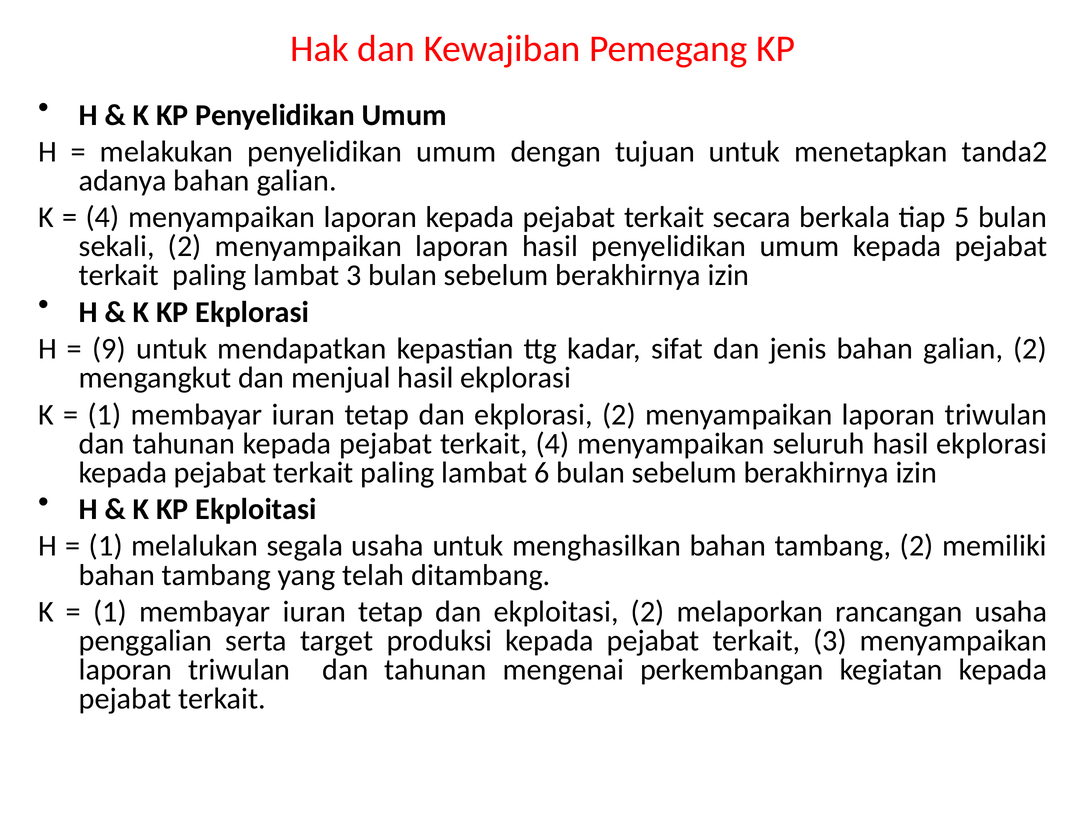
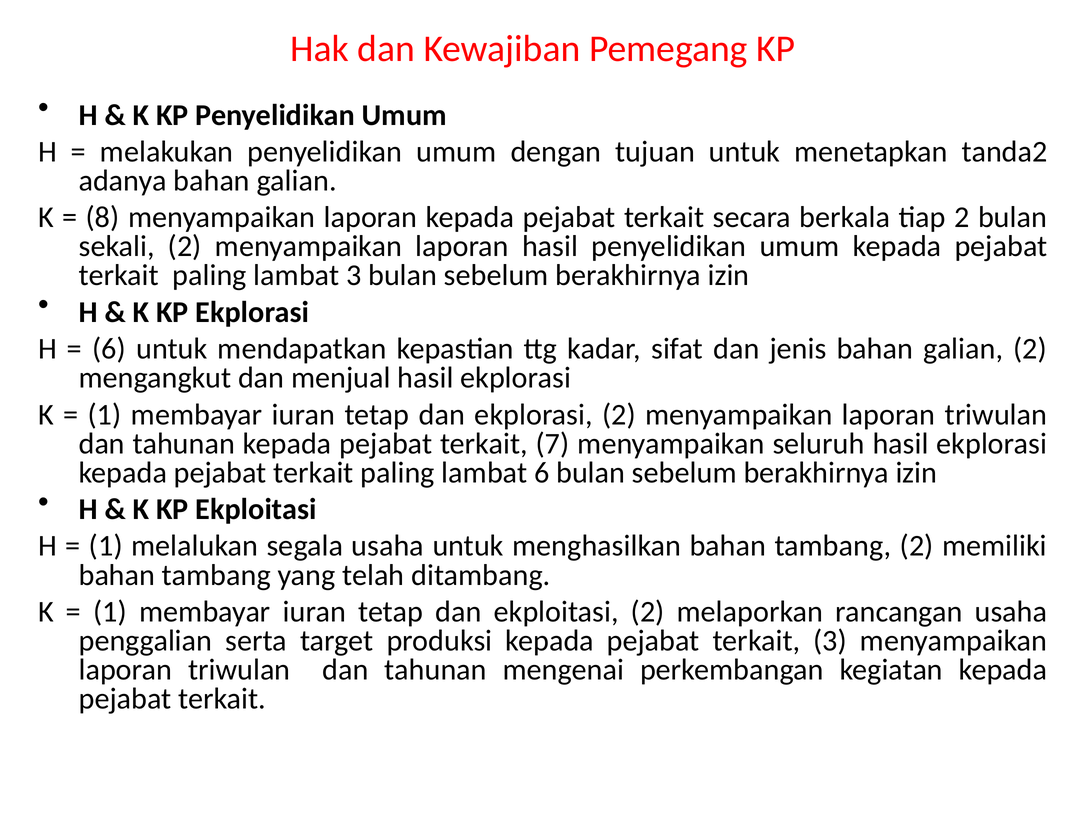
4: 4 -> 8 (103, 217)
tiap 5: 5 -> 2 (962, 217)
9: 9 -> 6 (109, 349)
terkait 4: 4 -> 7 (553, 443)
